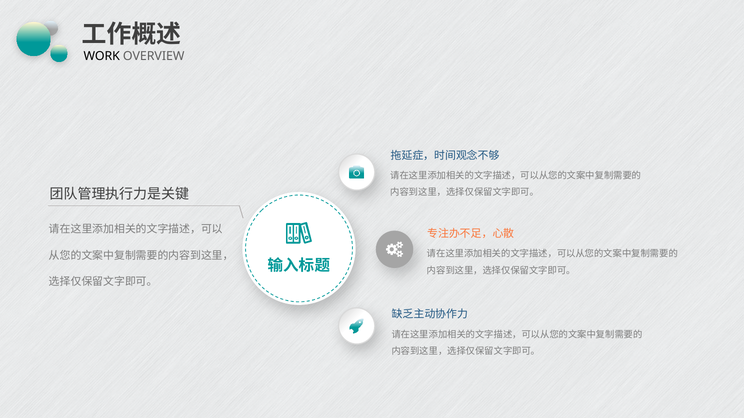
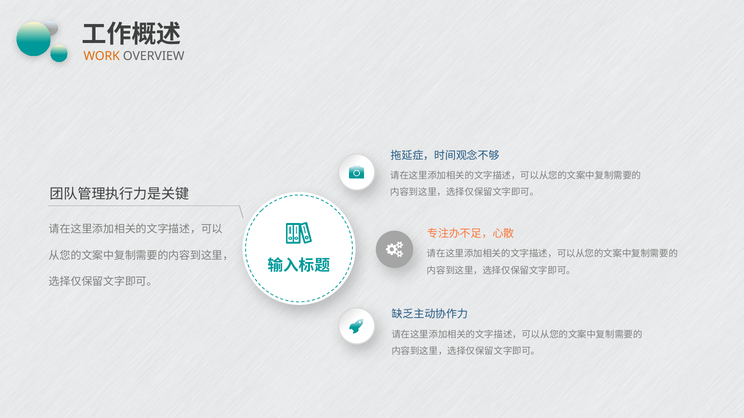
WORK colour: black -> orange (102, 56)
